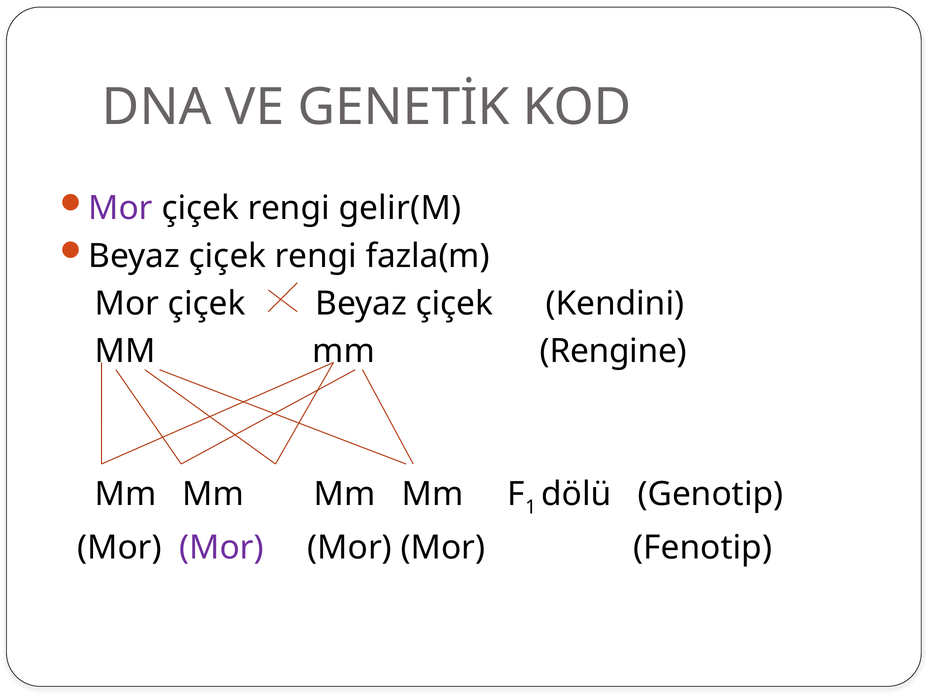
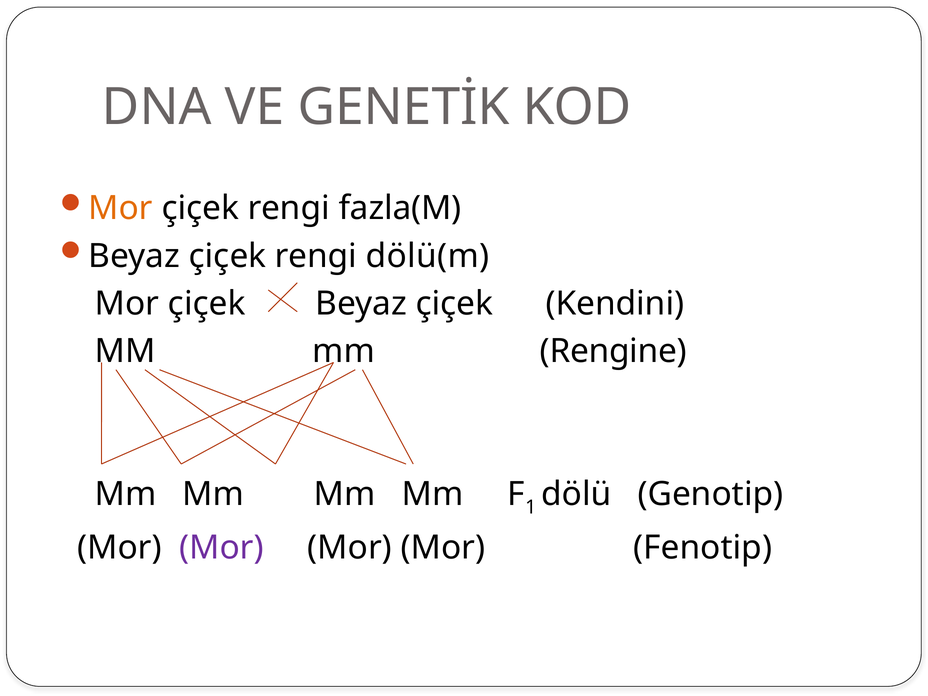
Mor colour: purple -> orange (121, 208)
gelir(M: gelir(M -> fazla(M (400, 208)
fazla(m: fazla(m -> dölü(m (428, 256)
